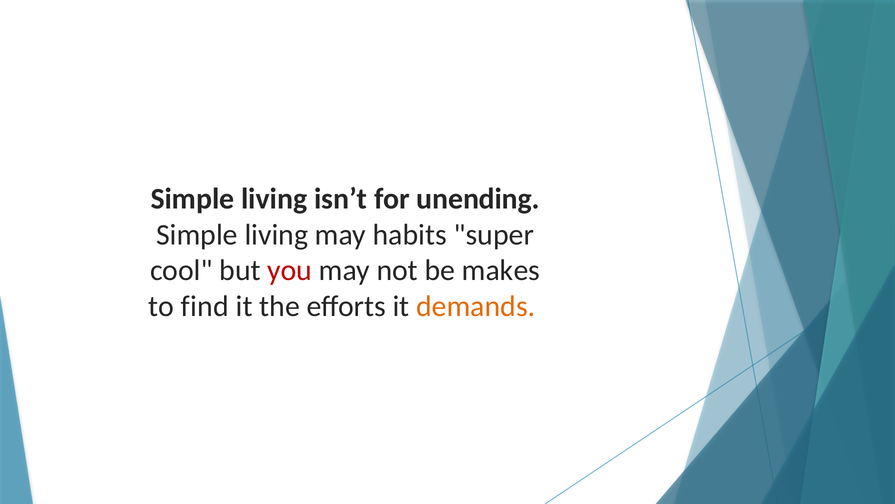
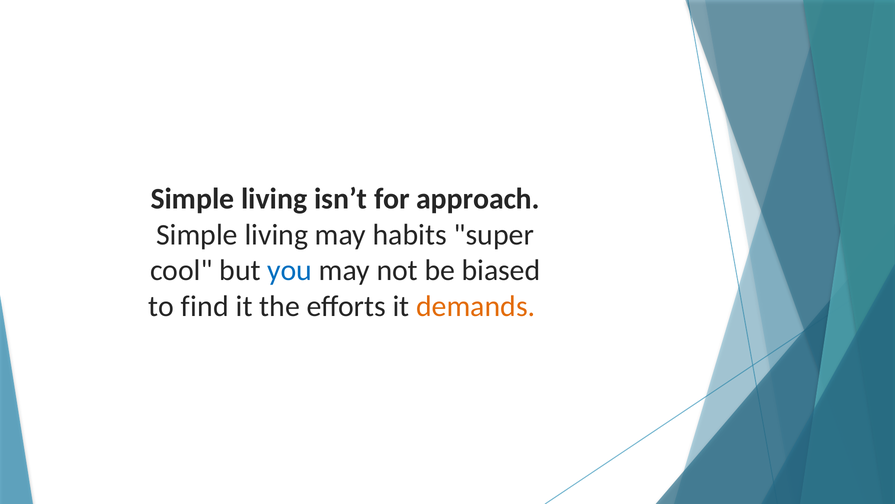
unending: unending -> approach (478, 199)
you colour: red -> blue (290, 270)
makes: makes -> biased (501, 270)
